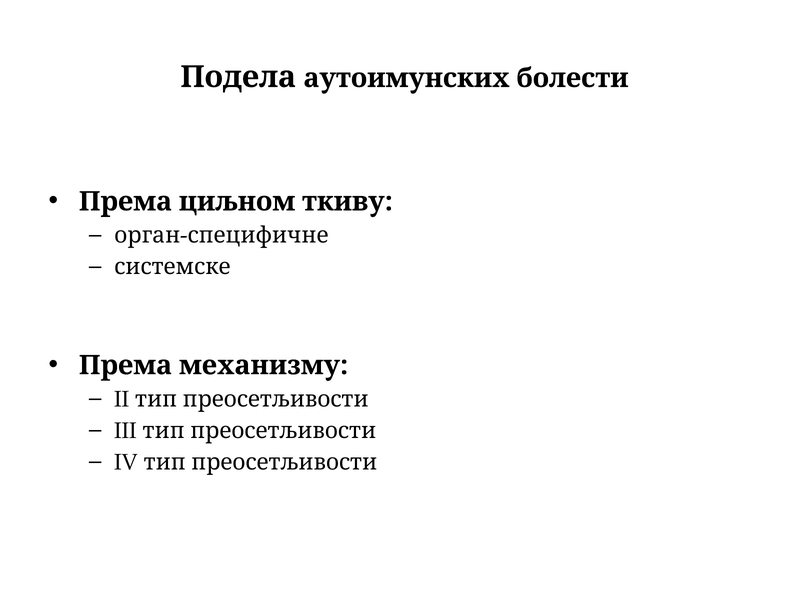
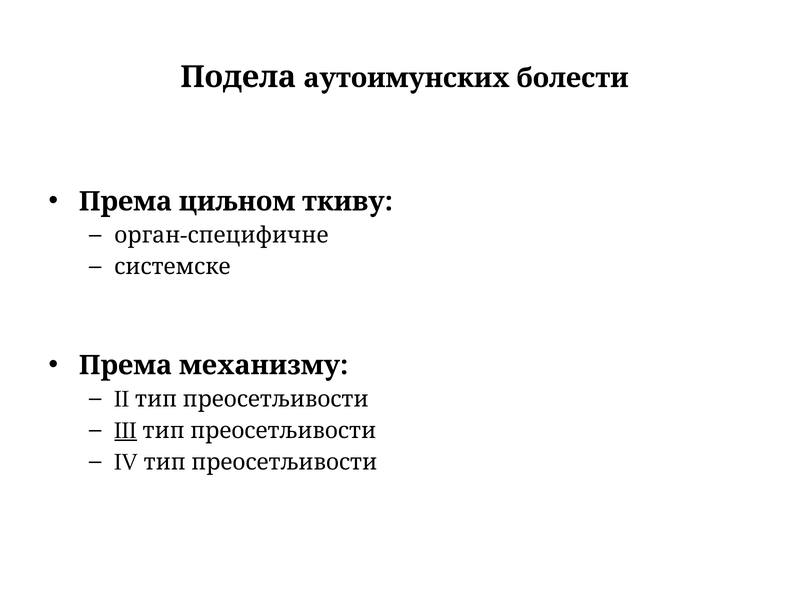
III underline: none -> present (126, 431)
